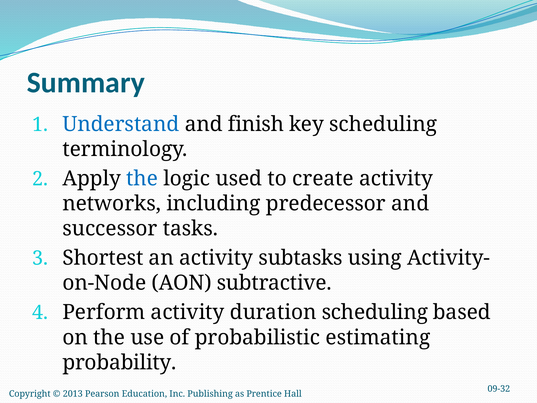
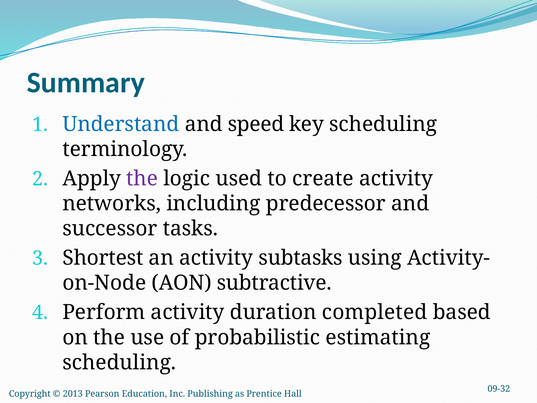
finish: finish -> speed (256, 124)
the colour: blue -> purple (142, 178)
duration scheduling: scheduling -> completed (375, 312)
probability: probability -> scheduling (119, 362)
